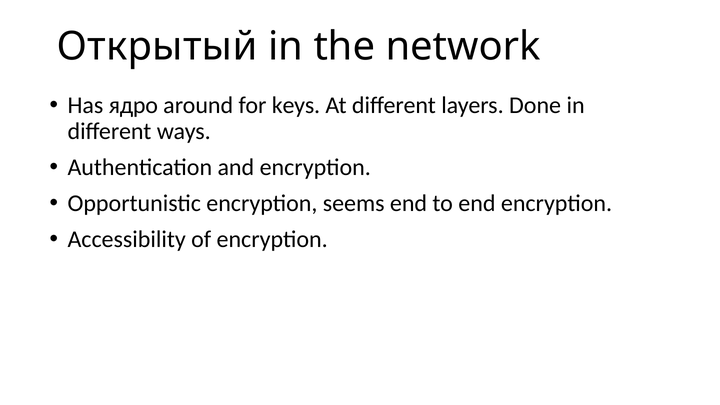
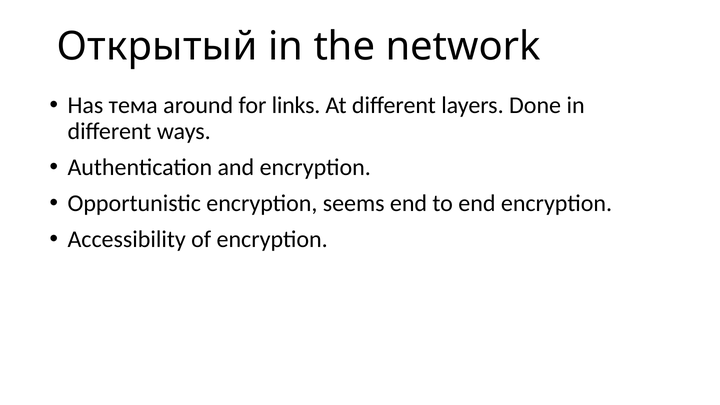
ядро: ядро -> тема (133, 105)
keys: keys -> links (296, 105)
